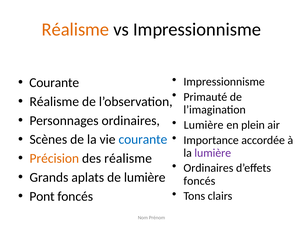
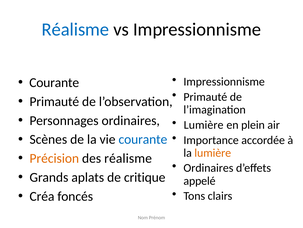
Réalisme colour: orange -> blue (75, 29)
Réalisme: Réalisme -> Primauté (54, 101)
lumière colour: purple -> orange (213, 152)
de lumière: lumière -> critique (145, 177)
foncés: foncés -> appelé (199, 180)
Pont: Pont -> Créa (42, 196)
